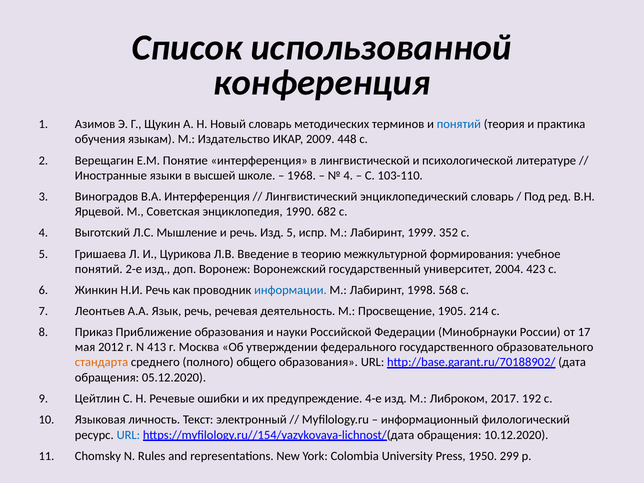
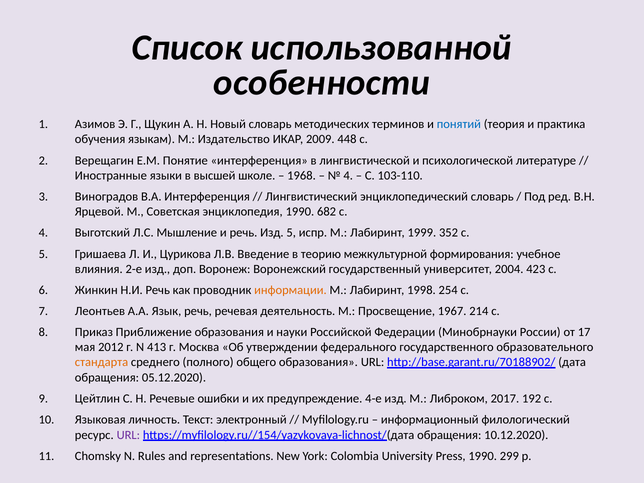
конференция: конференция -> особенности (322, 83)
понятий: понятий -> влияния (99, 269)
информации colour: blue -> orange (290, 290)
568: 568 -> 254 (448, 290)
1905: 1905 -> 1967 (452, 311)
URL colour: blue -> purple (128, 435)
Press 1950: 1950 -> 1990 (483, 456)
